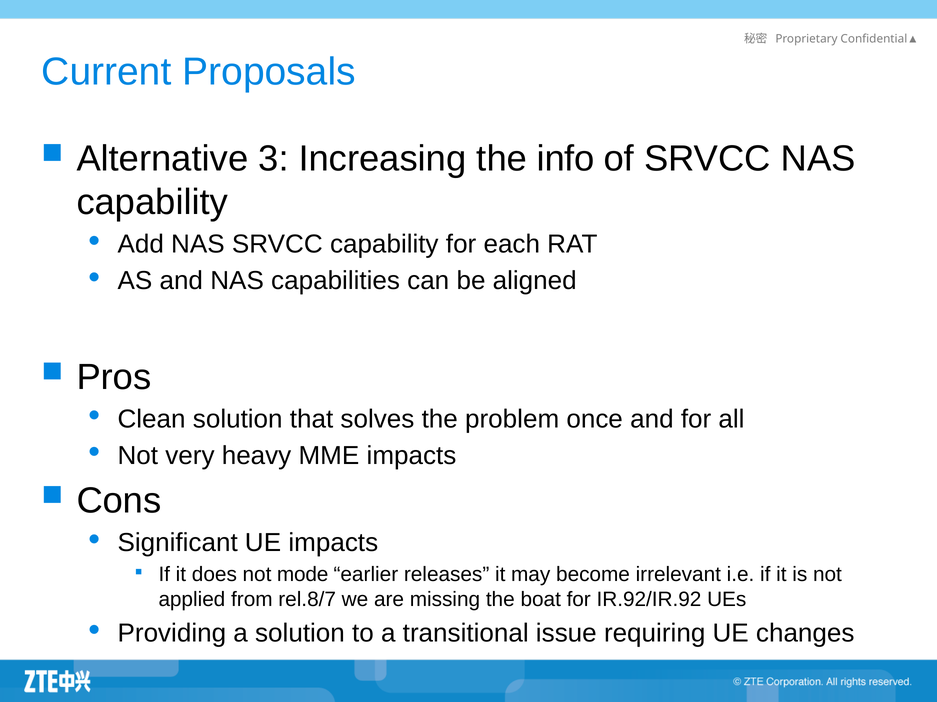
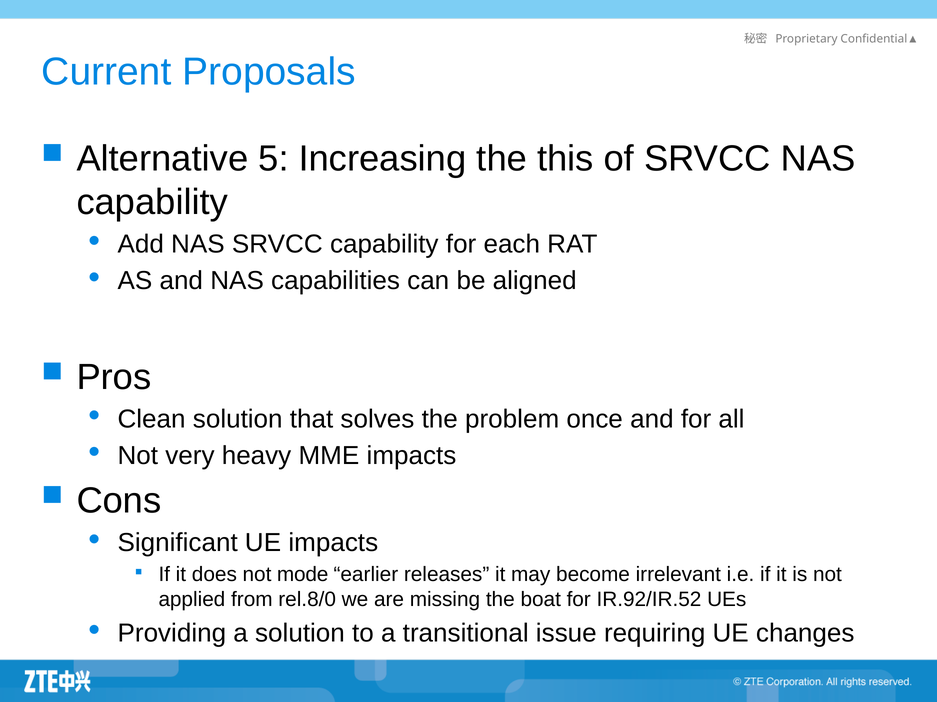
3: 3 -> 5 (273, 159)
info: info -> this (565, 159)
rel.8/7: rel.8/7 -> rel.8/0 (307, 600)
IR.92/IR.92: IR.92/IR.92 -> IR.92/IR.52 (649, 600)
